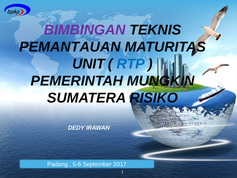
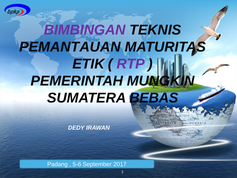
UNIT: UNIT -> ETIK (88, 64)
RTP colour: blue -> purple (131, 64)
RISIKO: RISIKO -> BEBAS (154, 98)
